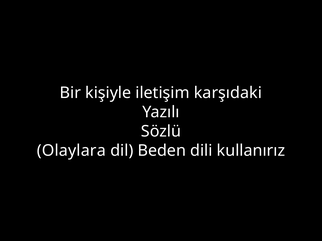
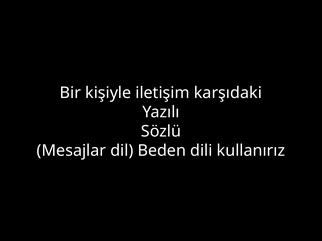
Olaylara: Olaylara -> Mesajlar (71, 151)
